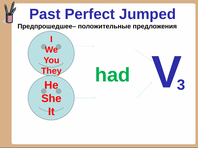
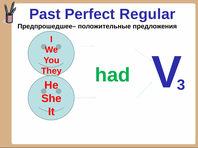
Jumped: Jumped -> Regular (147, 14)
